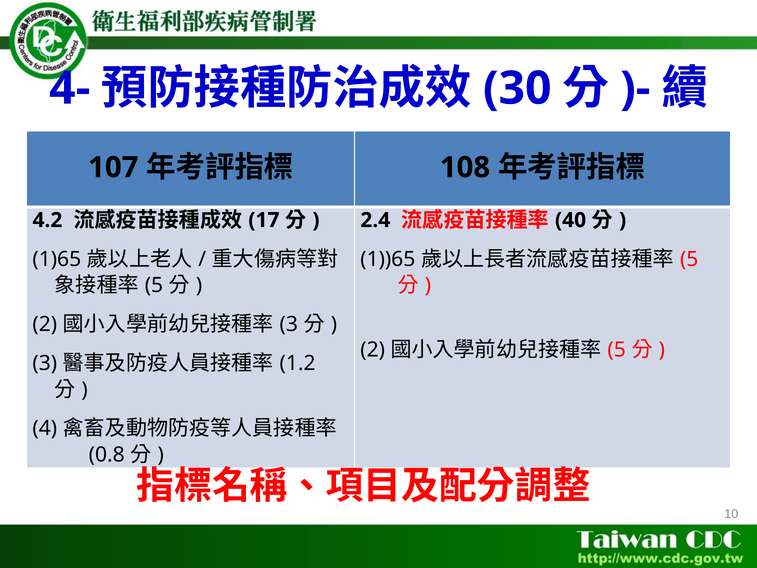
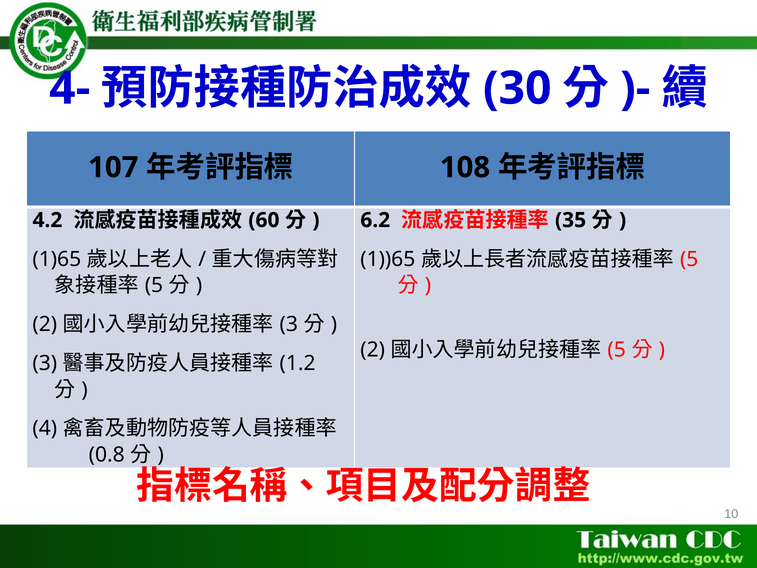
17: 17 -> 60 (264, 220)
2.4: 2.4 -> 6.2 (375, 220)
40: 40 -> 35 (571, 220)
